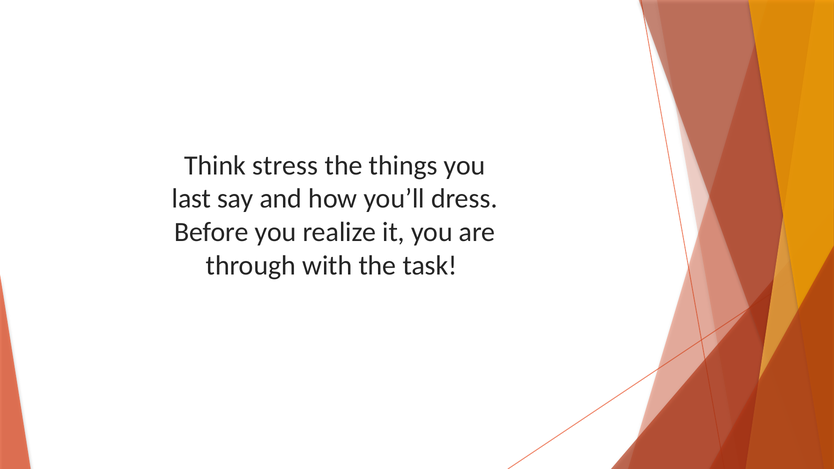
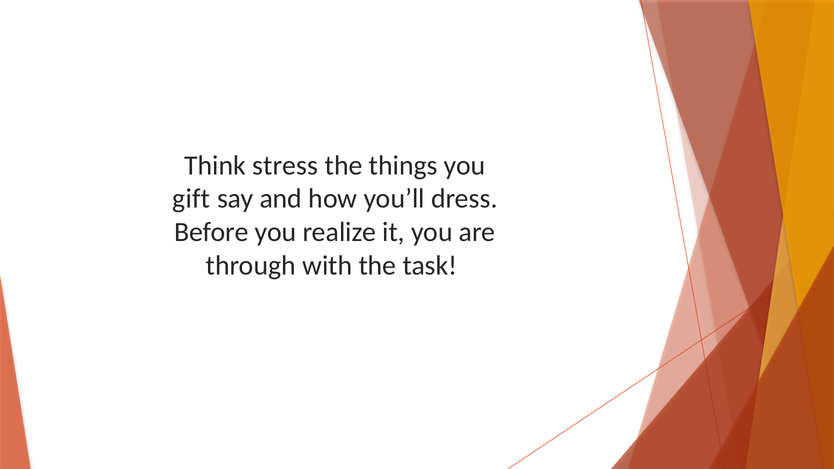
last: last -> gift (191, 199)
